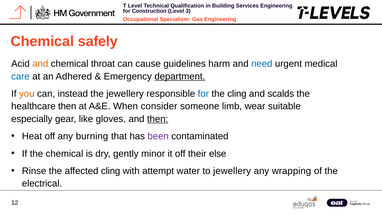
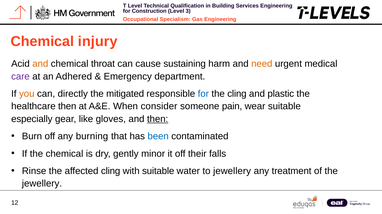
safely: safely -> injury (98, 41)
guidelines: guidelines -> sustaining (185, 64)
need colour: blue -> orange (262, 64)
care colour: blue -> purple (20, 76)
department underline: present -> none (180, 76)
instead: instead -> directly (73, 94)
the jewellery: jewellery -> mitigated (125, 94)
scalds: scalds -> plastic (281, 94)
limb: limb -> pain (232, 106)
Heat: Heat -> Burn (32, 136)
been colour: purple -> blue (158, 136)
else: else -> falls (218, 153)
with attempt: attempt -> suitable (158, 171)
wrapping: wrapping -> treatment (292, 171)
electrical: electrical -> jewellery (42, 183)
